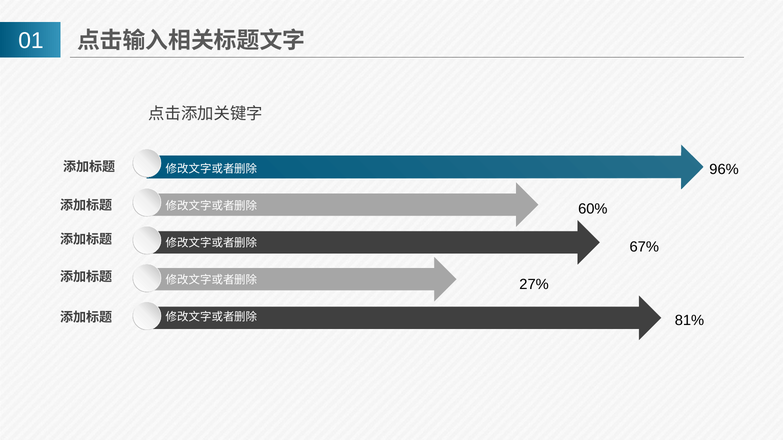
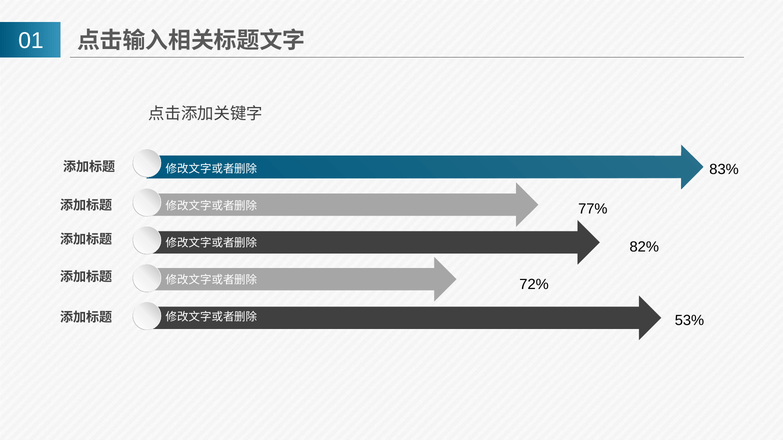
96%: 96% -> 83% (724, 170)
60%: 60% -> 77% (593, 209)
67%: 67% -> 82% (644, 247)
27%: 27% -> 72% (534, 285)
81%: 81% -> 53% (689, 321)
